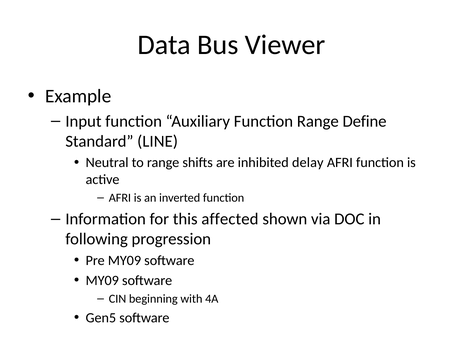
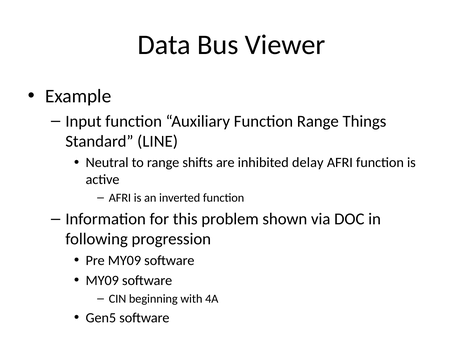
Define: Define -> Things (364, 121)
affected: affected -> problem (230, 219)
